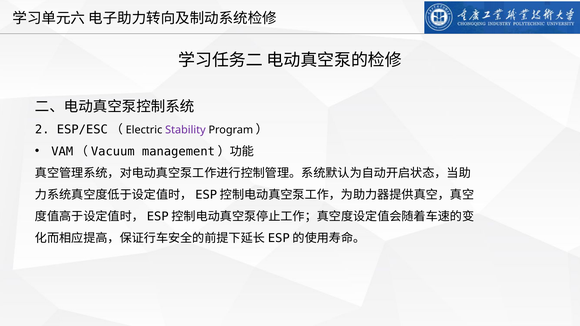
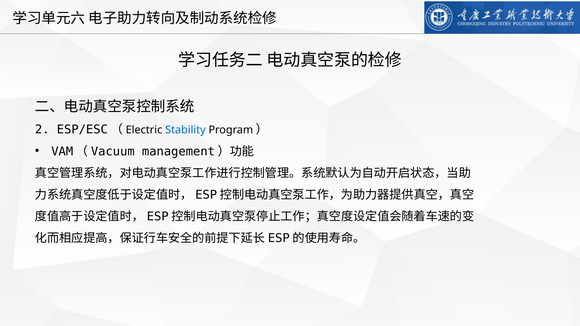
Stability colour: purple -> blue (185, 130)
